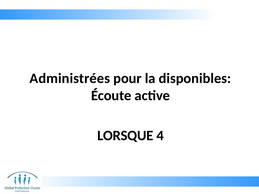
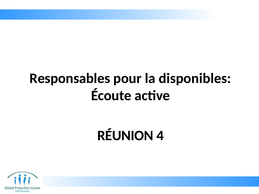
Administrées: Administrées -> Responsables (70, 78)
LORSQUE: LORSQUE -> RÉUNION (125, 136)
